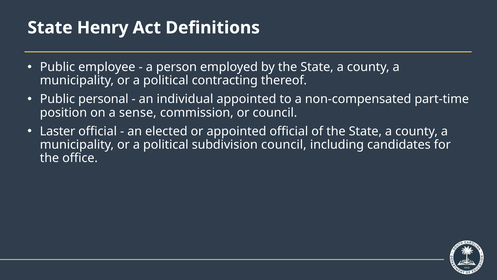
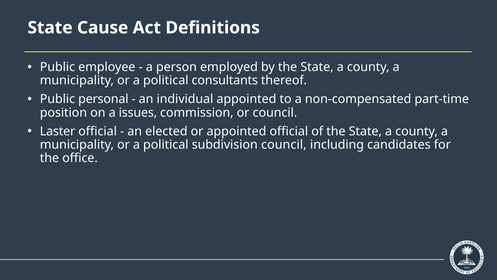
Henry: Henry -> Cause (103, 28)
contracting: contracting -> consultants (225, 80)
sense: sense -> issues (138, 112)
